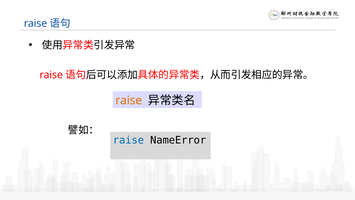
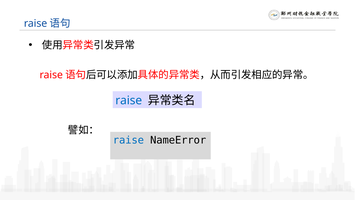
raise colour: orange -> blue (129, 100)
